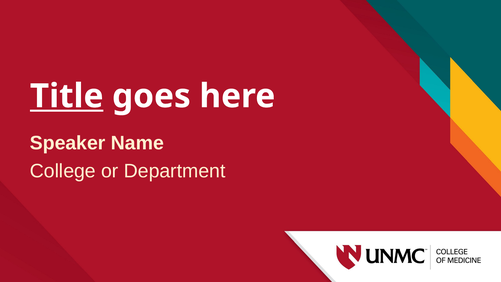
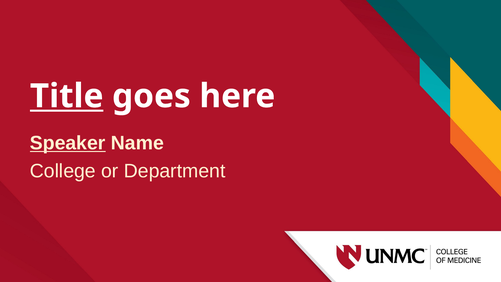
Speaker underline: none -> present (68, 143)
